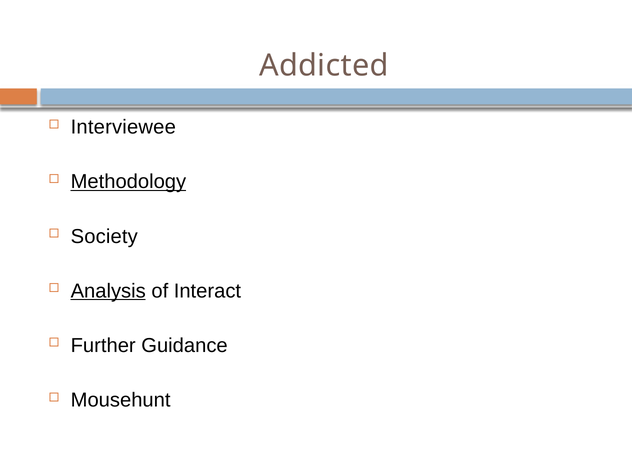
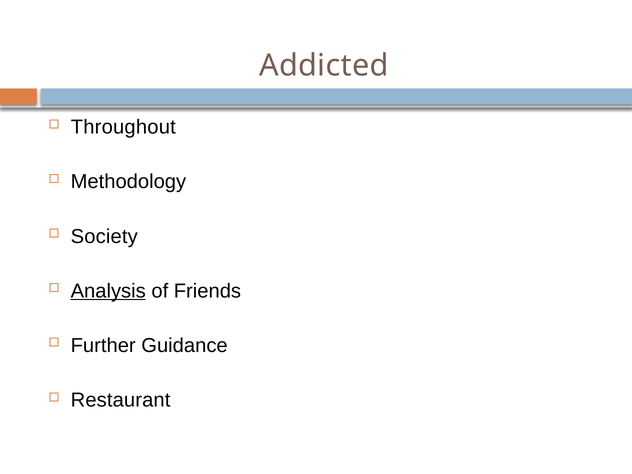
Interviewee: Interviewee -> Throughout (123, 127)
Methodology underline: present -> none (128, 182)
Interact: Interact -> Friends (207, 291)
Mousehunt: Mousehunt -> Restaurant (121, 400)
